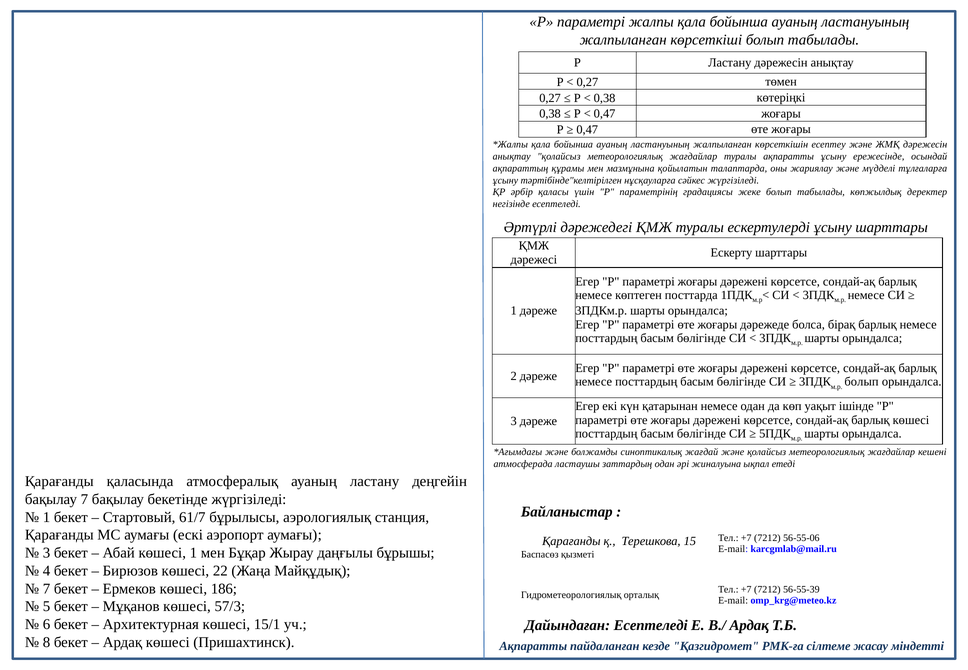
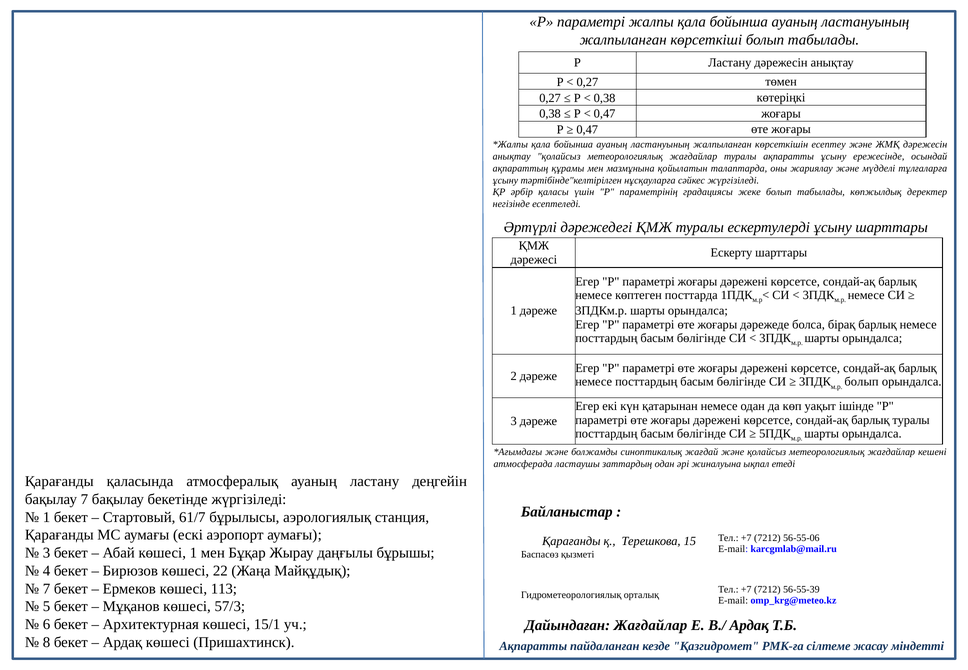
барлық көшесі: көшесі -> туралы (911, 420)
186: 186 -> 113 (224, 589)
Дайындаған Есептеледі: Есептеледі -> Жағдайлар (651, 626)
